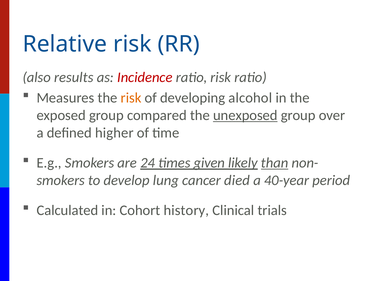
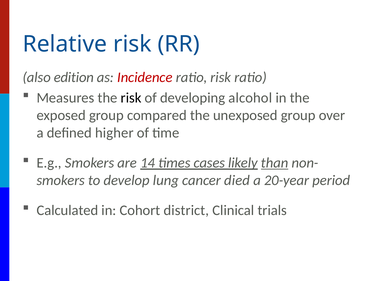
results: results -> edition (74, 77)
risk colour: orange -> black (131, 98)
unexposed underline: present -> none (245, 115)
24: 24 -> 14 (148, 163)
given: given -> cases (209, 163)
40-year: 40-year -> 20-year (287, 180)
history: history -> district (186, 211)
